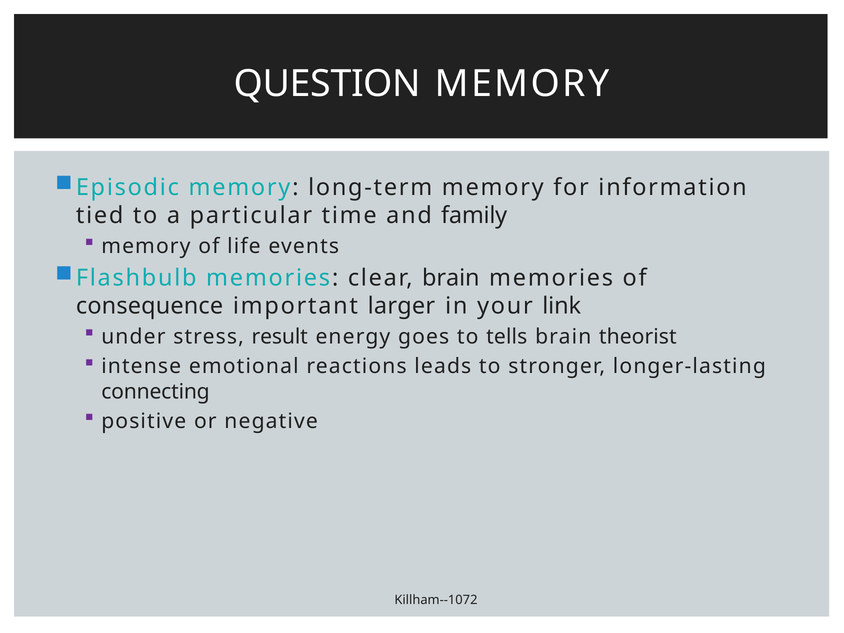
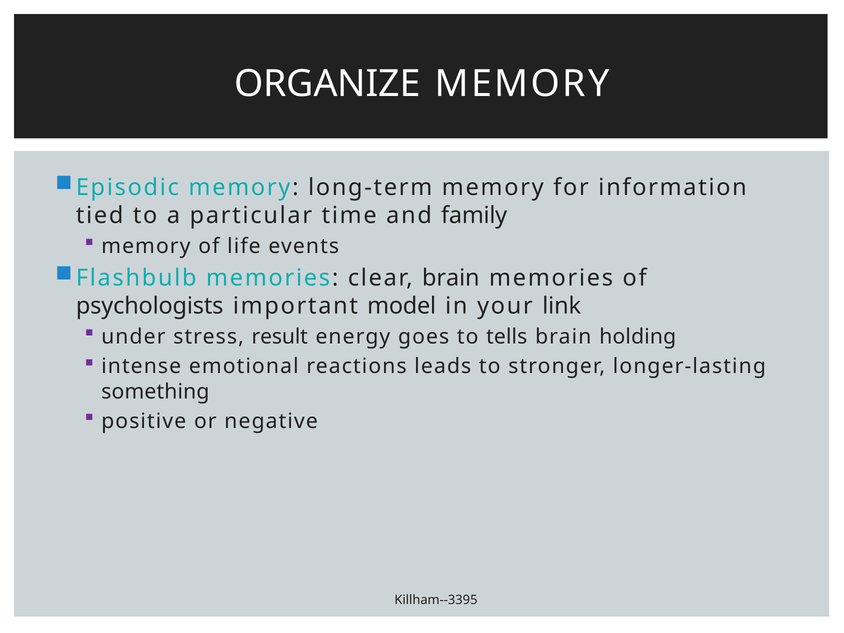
QUESTION: QUESTION -> ORGANIZE (327, 84)
consequence: consequence -> psychologists (150, 306)
larger: larger -> model (402, 306)
theorist: theorist -> holding (638, 337)
connecting: connecting -> something (155, 392)
Killham--1072: Killham--1072 -> Killham--3395 (436, 600)
